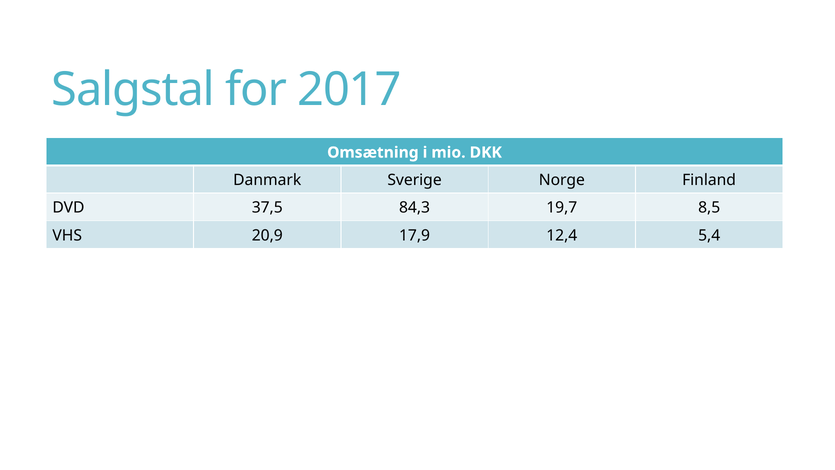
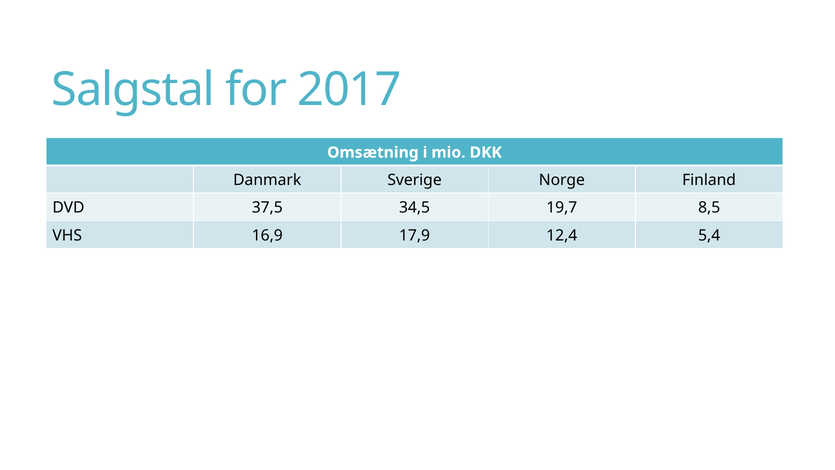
84,3: 84,3 -> 34,5 (415, 208)
20,9: 20,9 -> 16,9 (267, 235)
